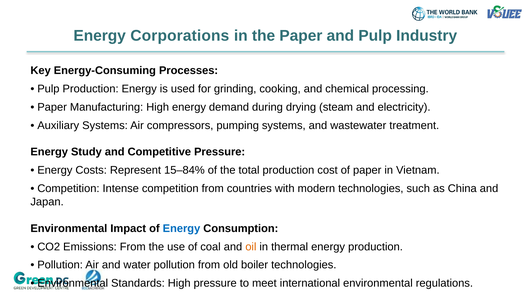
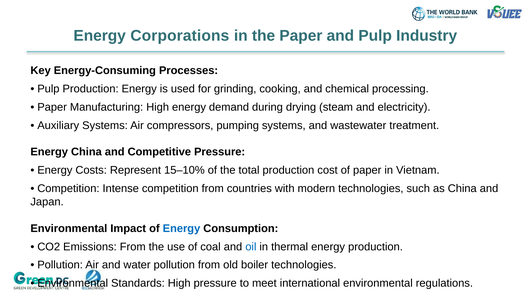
Energy Study: Study -> China (86, 152)
15–84%: 15–84% -> 15–10% (184, 170)
oil colour: orange -> blue (251, 246)
